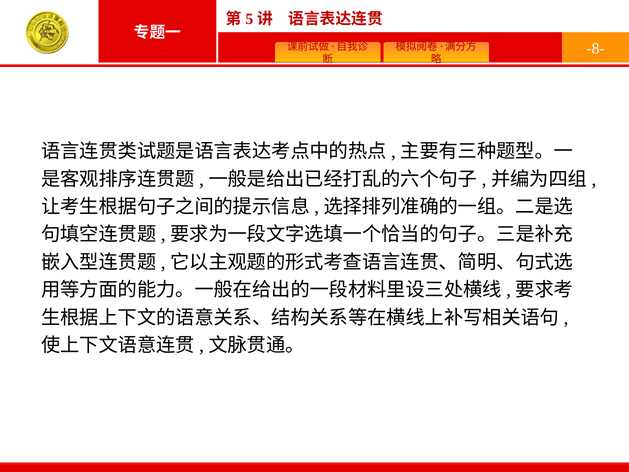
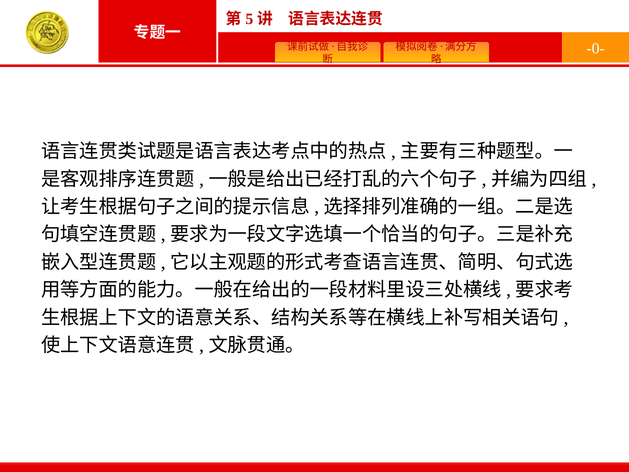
-8-: -8- -> -0- (596, 49)
